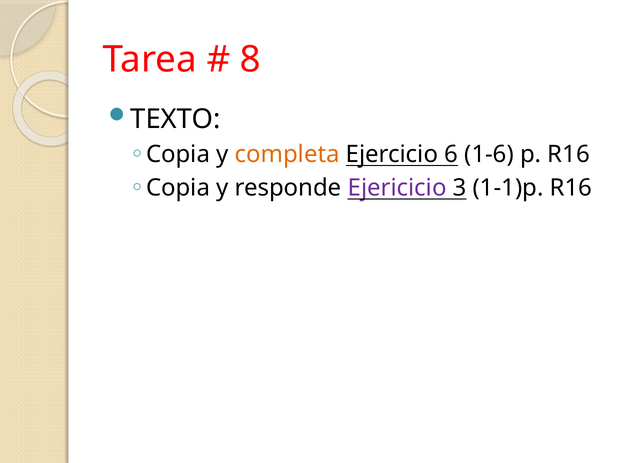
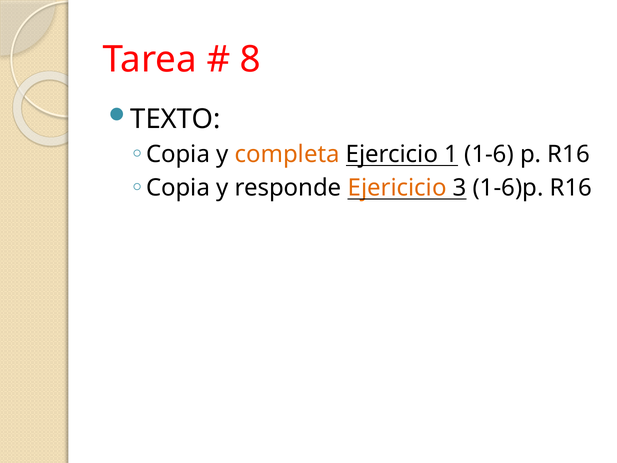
6: 6 -> 1 (451, 154)
Ejericicio colour: purple -> orange (397, 188)
1-1)p: 1-1)p -> 1-6)p (508, 188)
